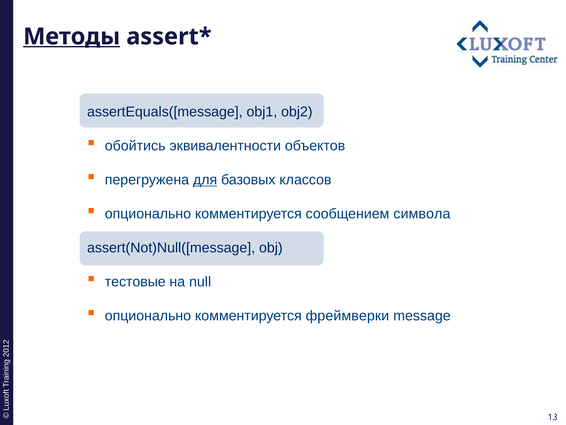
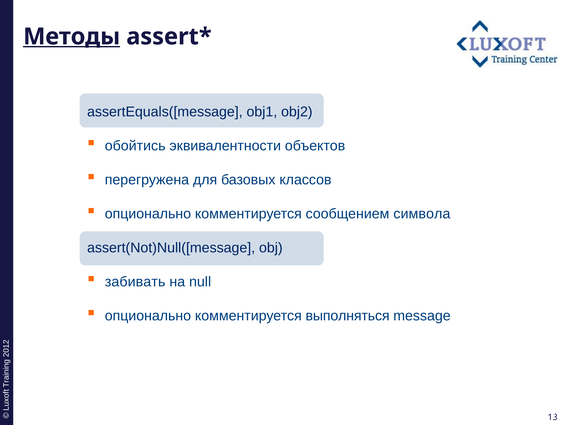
для underline: present -> none (205, 180)
тестовые: тестовые -> забивать (135, 282)
фреймверки: фреймверки -> выполняться (348, 316)
